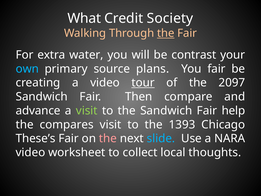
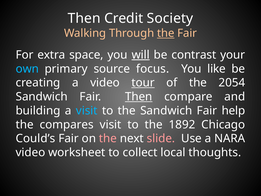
What: What -> Then (84, 18)
water: water -> space (86, 55)
will underline: none -> present (141, 55)
plans: plans -> focus (153, 69)
You fair: fair -> like (217, 69)
2097: 2097 -> 2054 (232, 83)
Then underline: none -> present (139, 97)
advance: advance -> building (38, 110)
visit colour: light green -> light blue (87, 110)
1393: 1393 -> 1892 (182, 124)
These’s: These’s -> Could’s (35, 138)
slide colour: light blue -> pink (161, 138)
